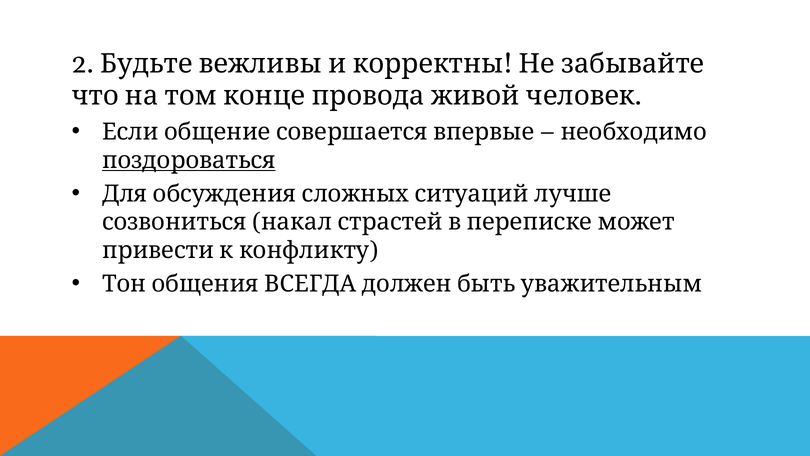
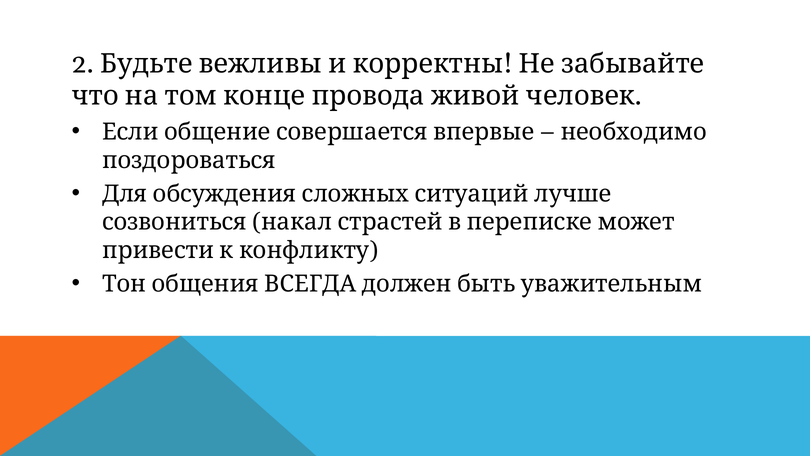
поздороваться underline: present -> none (189, 160)
